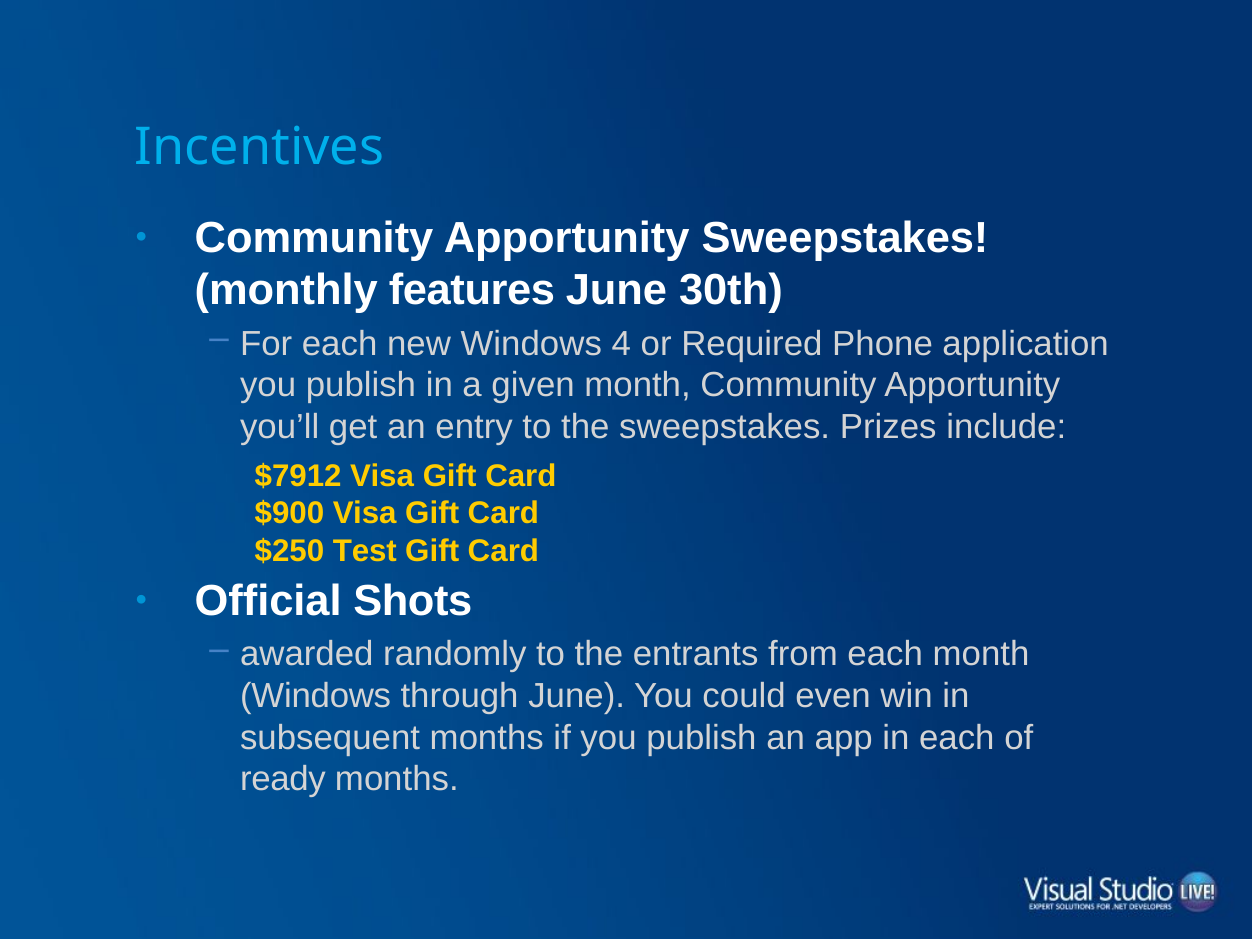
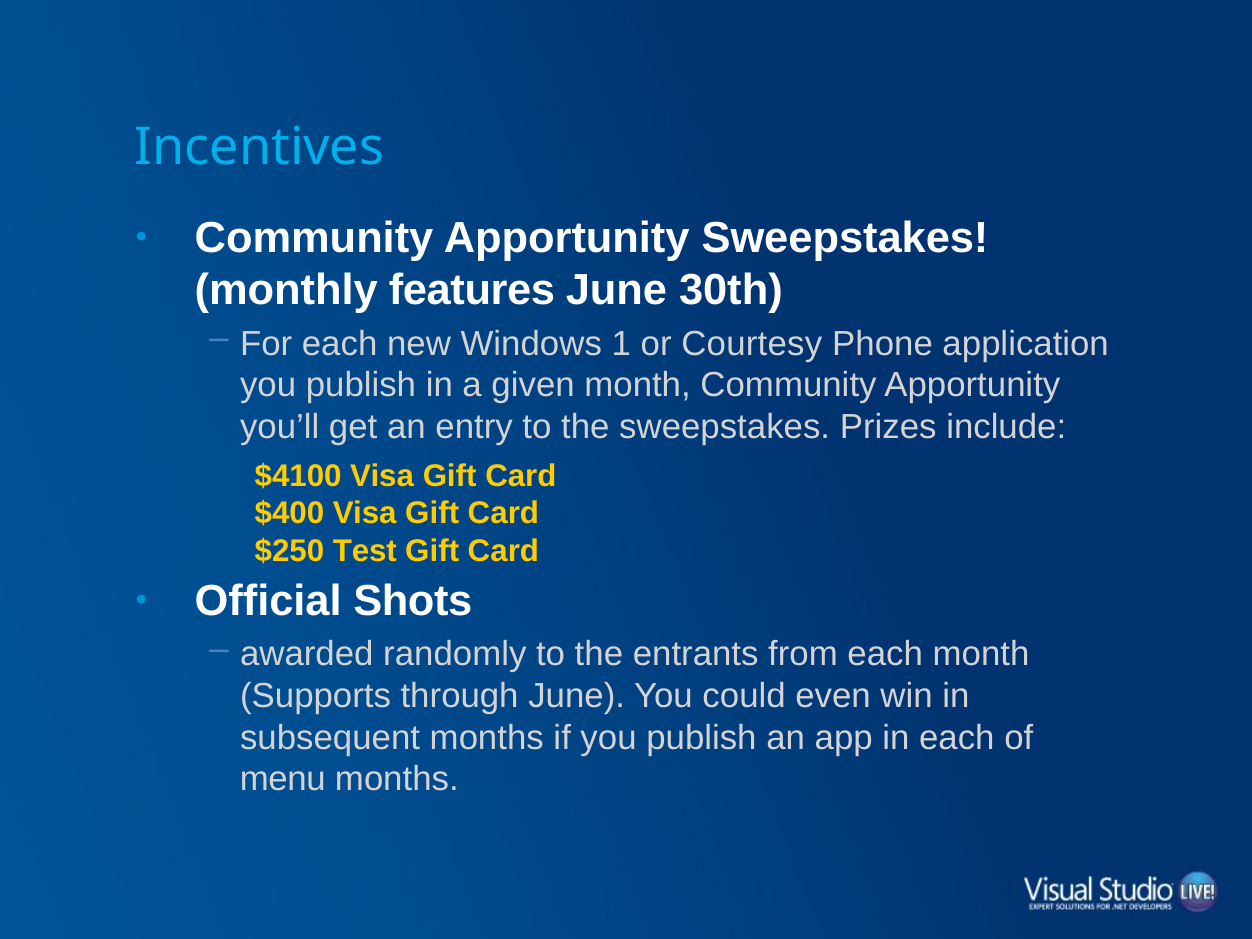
4: 4 -> 1 (621, 344)
Required: Required -> Courtesy (752, 344)
$7912: $7912 -> $4100 (298, 476)
$900: $900 -> $400 (290, 513)
Windows: Windows -> Supports (316, 696)
ready: ready -> menu (283, 779)
